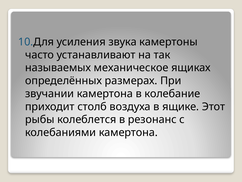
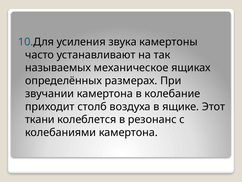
рыбы: рыбы -> ткани (40, 119)
